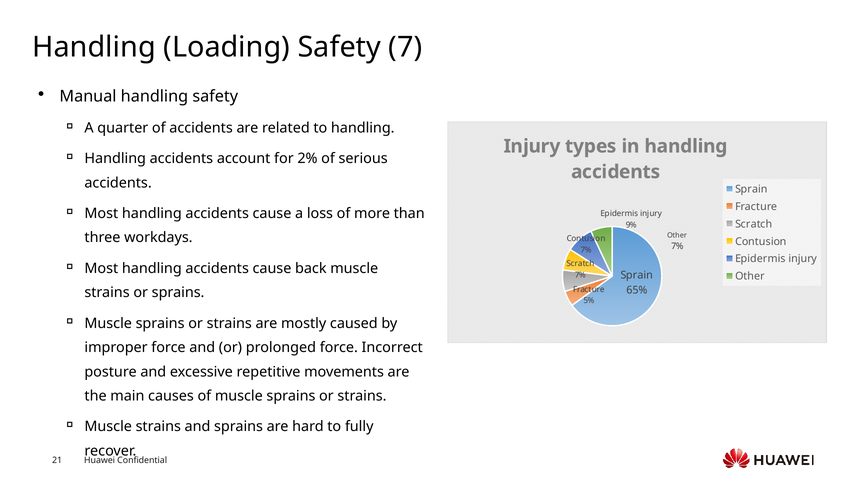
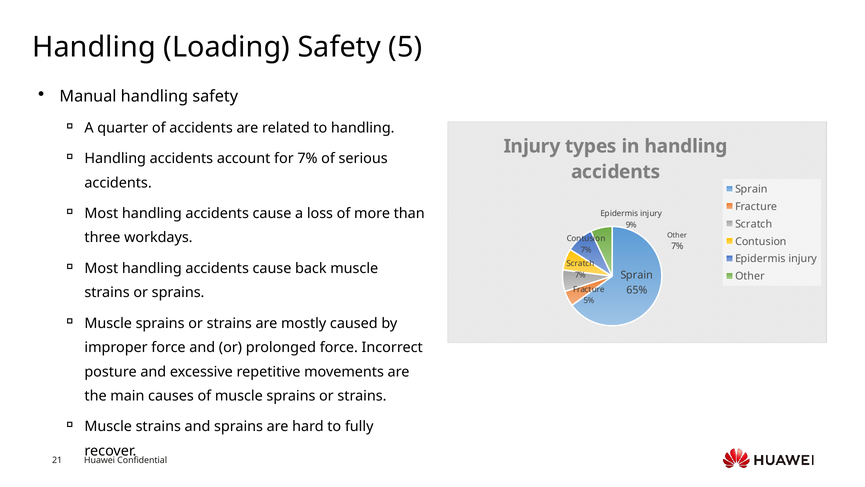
7: 7 -> 5 (405, 47)
for 2%: 2% -> 7% (307, 158)
